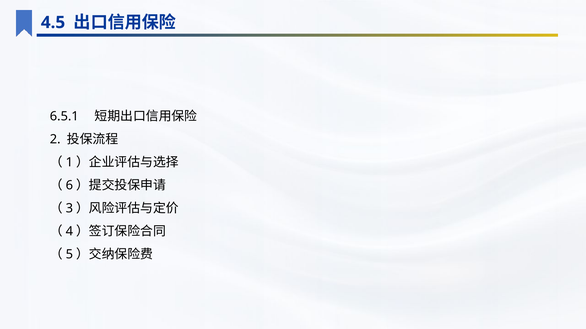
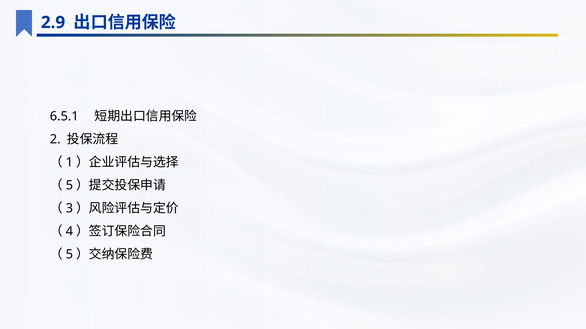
4.5: 4.5 -> 2.9 (53, 22)
6: 6 -> 5 (69, 186)
